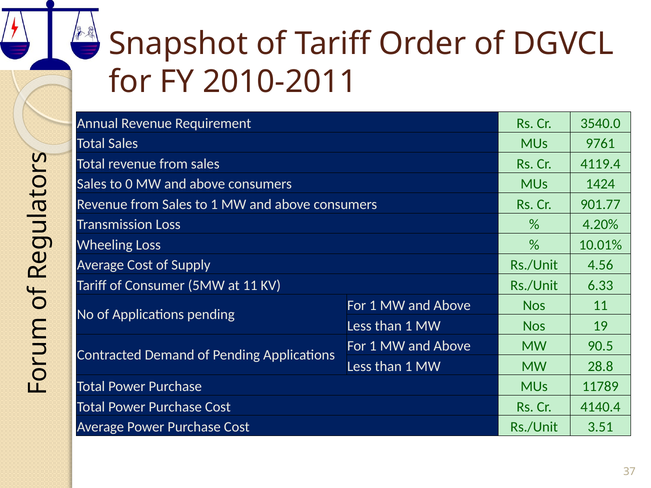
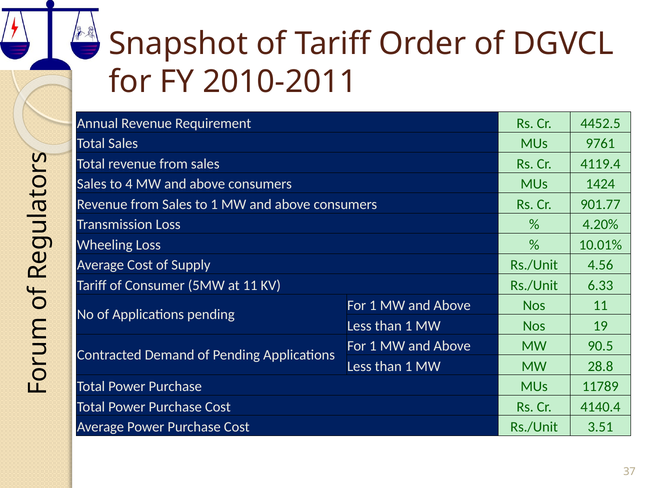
3540.0: 3540.0 -> 4452.5 (600, 123)
0: 0 -> 4 (129, 184)
